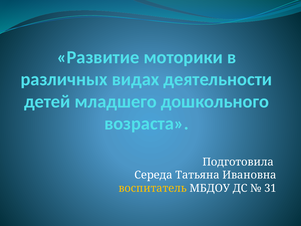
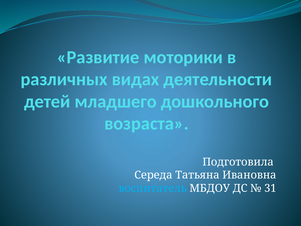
воспитатель colour: yellow -> light blue (153, 188)
